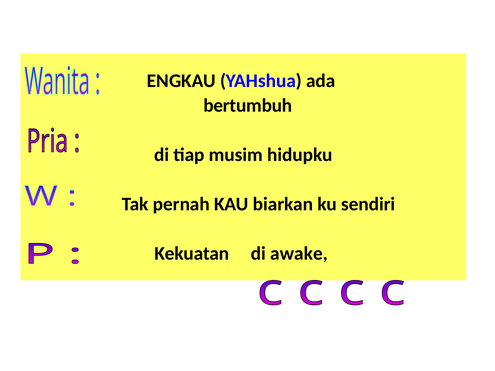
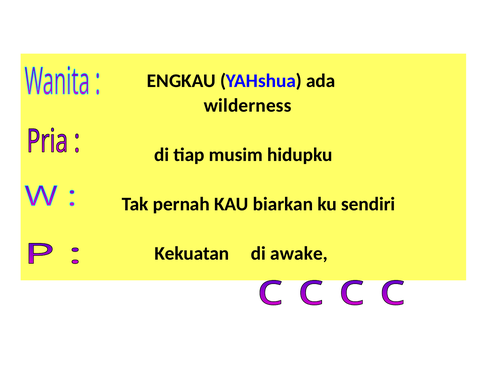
bertumbuh: bertumbuh -> wilderness (248, 106)
